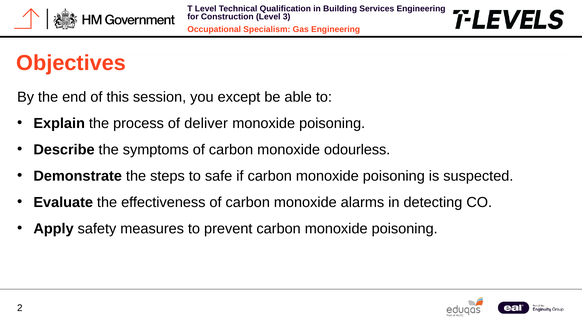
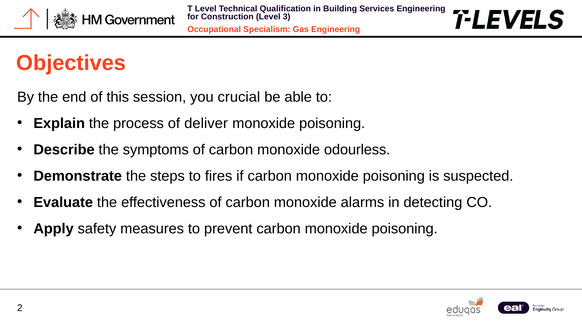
except: except -> crucial (239, 97)
safe: safe -> fires (219, 176)
